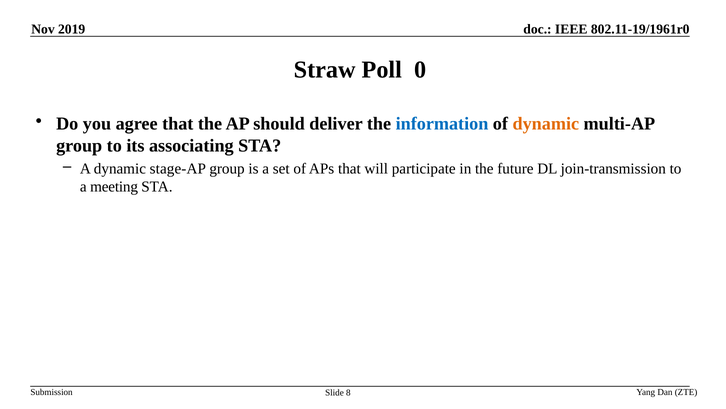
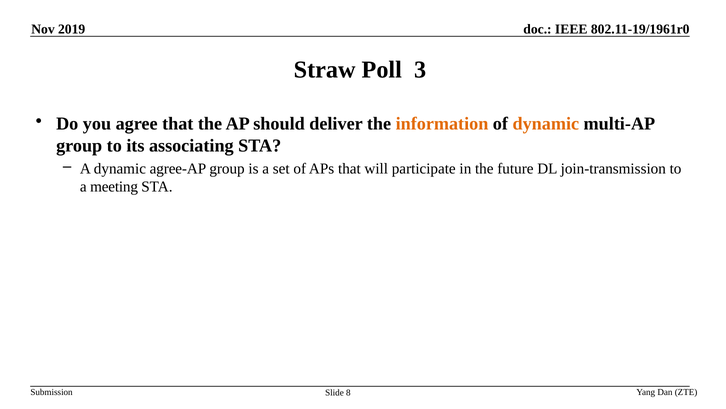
0: 0 -> 3 (420, 70)
information colour: blue -> orange (442, 124)
stage-AP: stage-AP -> agree-AP (178, 168)
